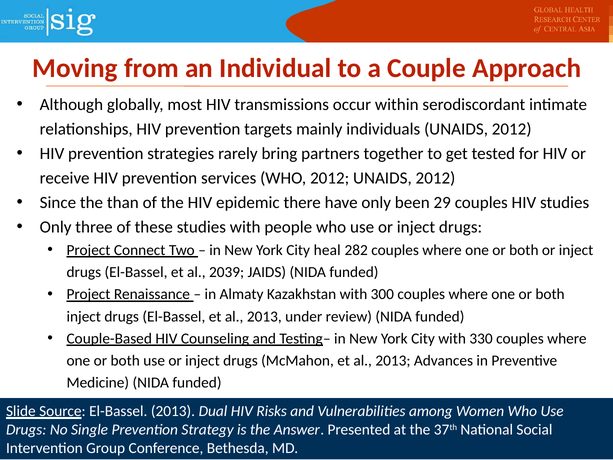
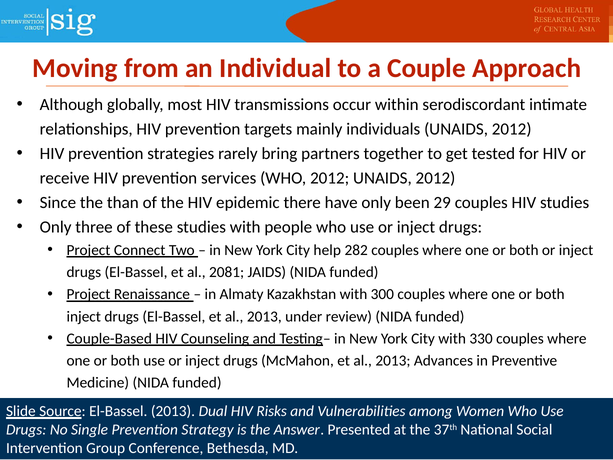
heal: heal -> help (327, 250)
2039: 2039 -> 2081 (227, 272)
